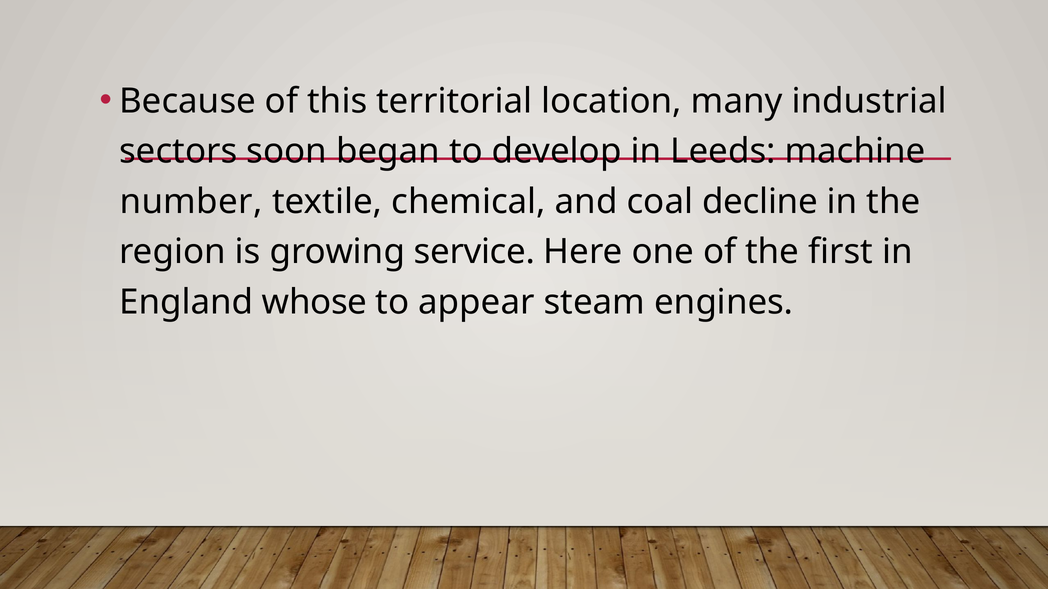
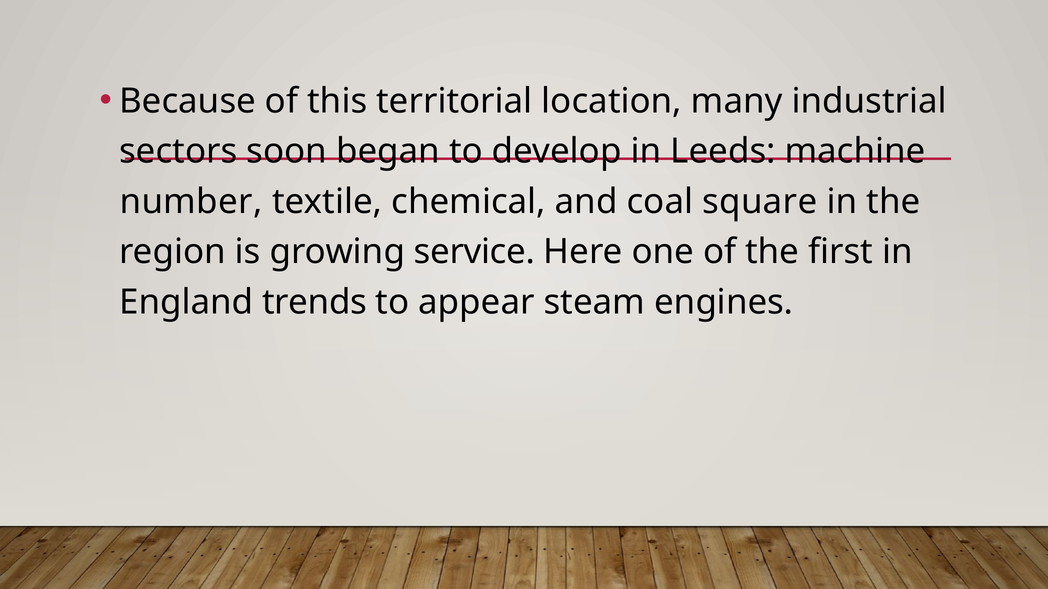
decline: decline -> square (760, 202)
whose: whose -> trends (315, 302)
